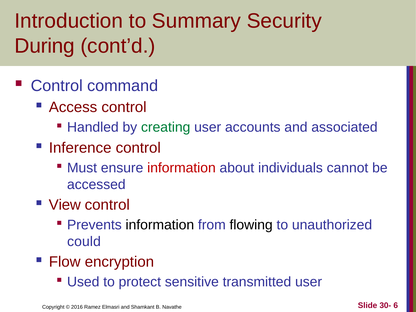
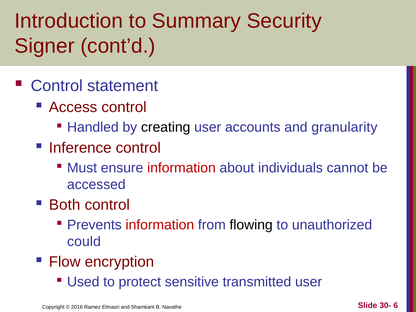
During: During -> Signer (45, 46)
command: command -> statement (123, 86)
creating colour: green -> black (166, 127)
associated: associated -> granularity (344, 127)
View: View -> Both (65, 205)
information colour: black -> red (160, 225)
